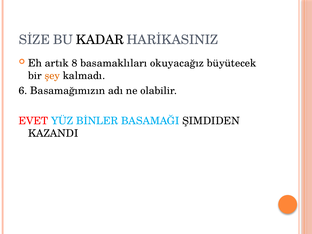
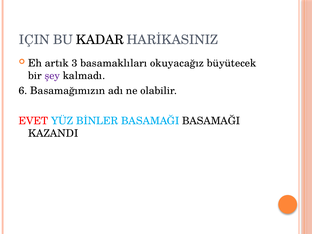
SİZE: SİZE -> IÇIN (34, 40)
8: 8 -> 3 (75, 63)
şey colour: orange -> purple (52, 76)
BASAMAĞI ŞIMDIDEN: ŞIMDIDEN -> BASAMAĞI (211, 121)
